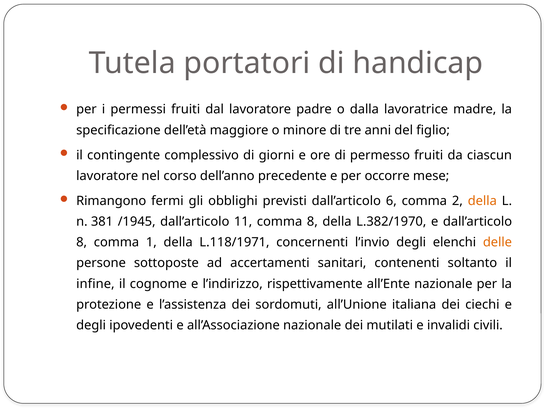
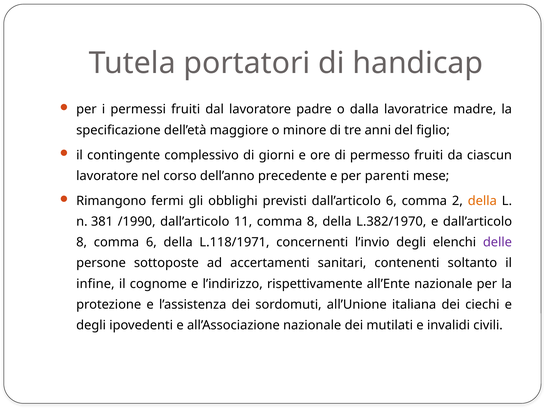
occorre: occorre -> parenti (387, 176)
/1945: /1945 -> /1990 (137, 222)
comma 1: 1 -> 6 (151, 242)
delle colour: orange -> purple (497, 242)
